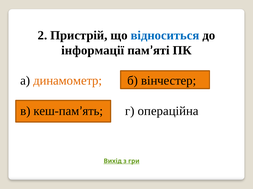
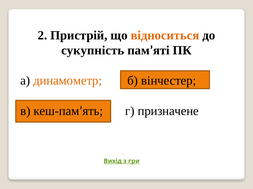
відноситься colour: blue -> orange (165, 35)
інформації: інформації -> сукупність (93, 51)
операційна: операційна -> призначене (168, 111)
